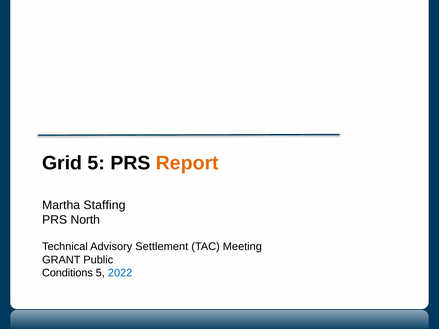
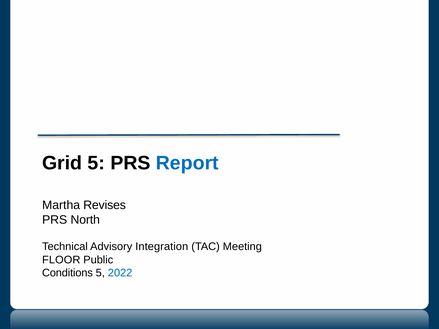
Report colour: orange -> blue (187, 163)
Staffing: Staffing -> Revises (105, 205)
Settlement: Settlement -> Integration (162, 247)
GRANT: GRANT -> FLOOR (61, 260)
